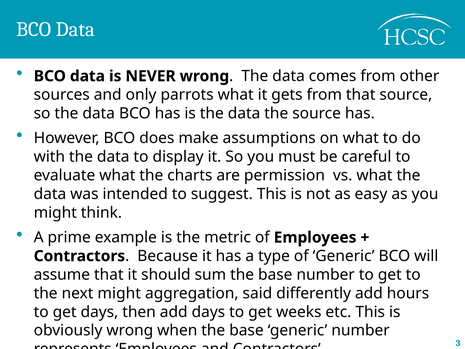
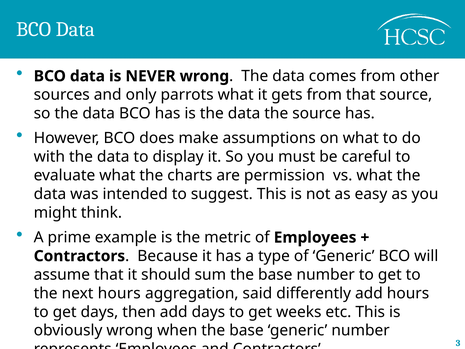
next might: might -> hours (119, 293)
